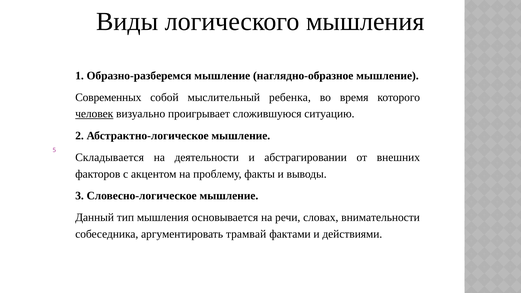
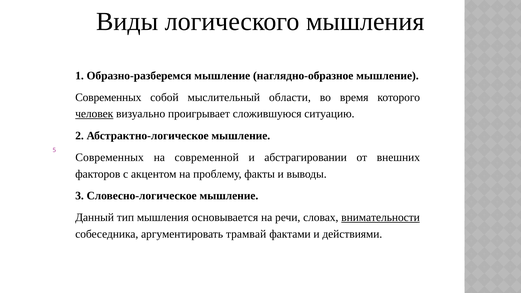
ребенка: ребенка -> области (290, 97)
Складывается: Складывается -> Современных (110, 158)
деятельности: деятельности -> современной (207, 158)
внимательности underline: none -> present (381, 218)
